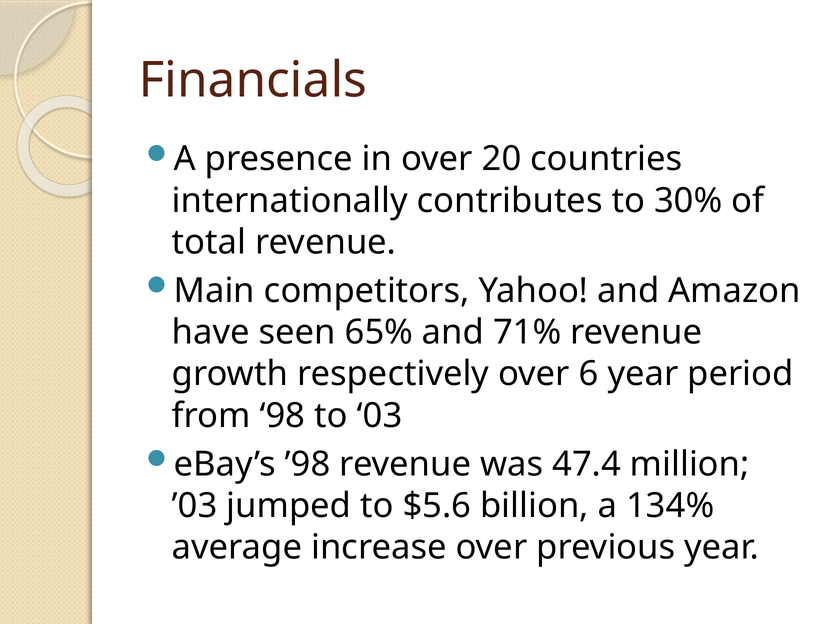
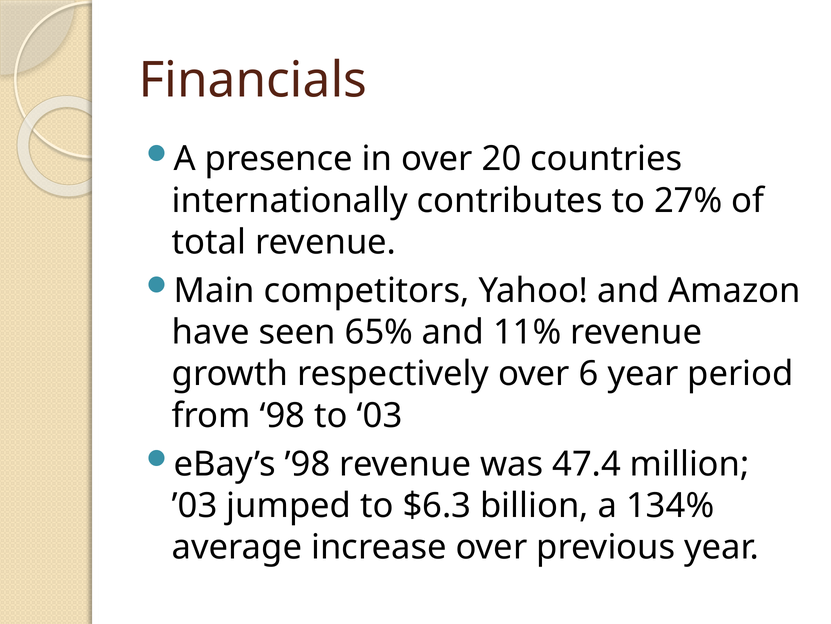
30%: 30% -> 27% (688, 200)
71%: 71% -> 11% (527, 332)
$5.6: $5.6 -> $6.3 (437, 505)
